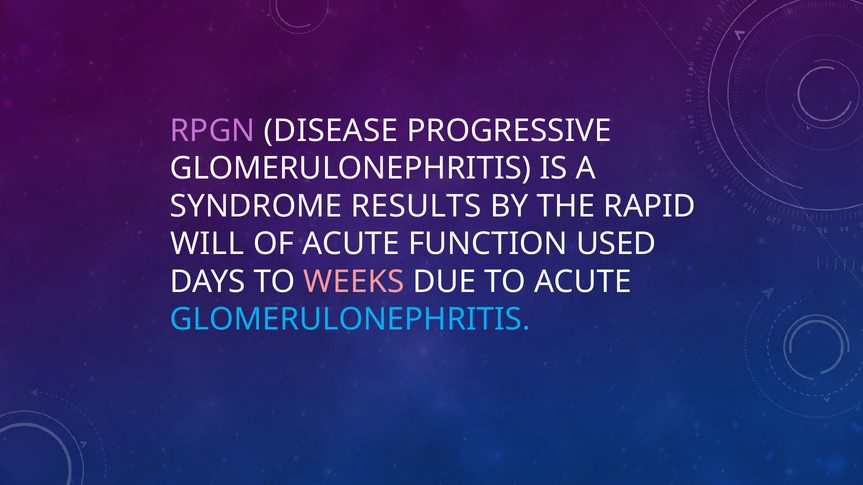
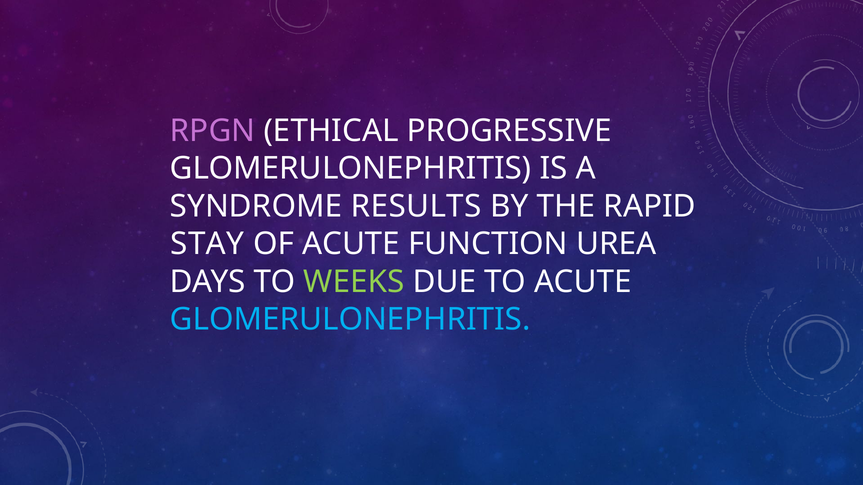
DISEASE: DISEASE -> ETHICAL (331, 131)
WILL: WILL -> STAY (207, 244)
USED: USED -> UREA (616, 244)
WEEKS colour: pink -> light green (354, 282)
